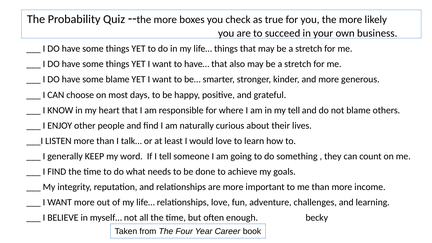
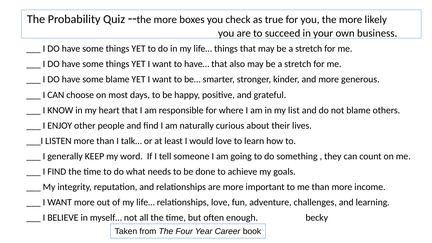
my tell: tell -> list (294, 110)
